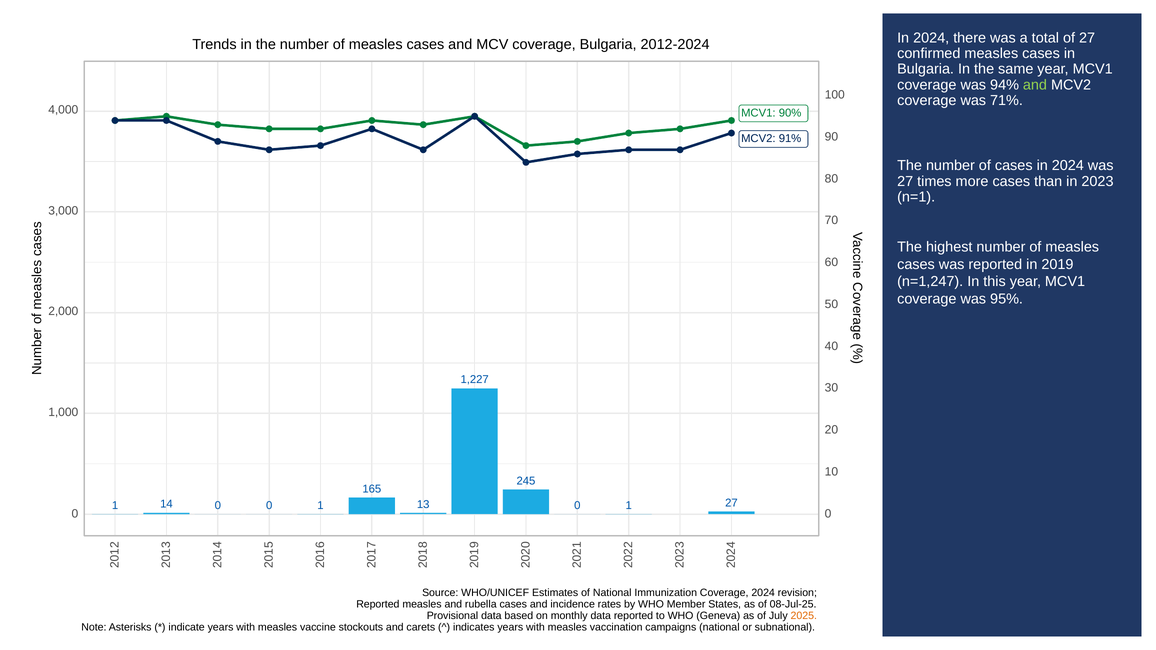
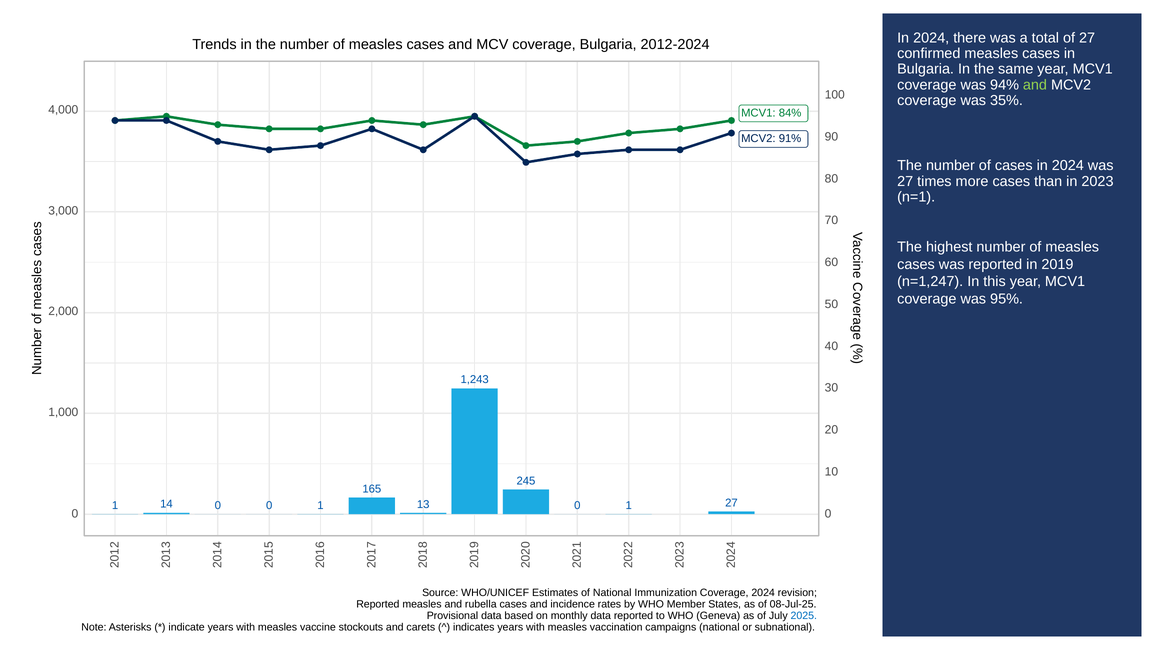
71%: 71% -> 35% (1007, 100)
90%: 90% -> 84% (790, 113)
1,227: 1,227 -> 1,243 (475, 379)
2025 colour: orange -> blue (804, 616)
